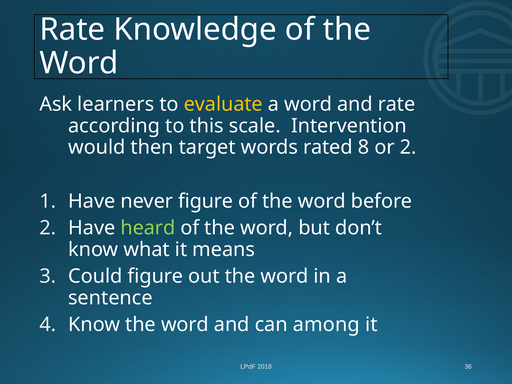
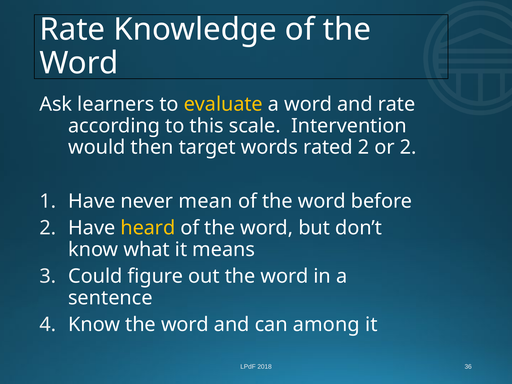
rated 8: 8 -> 2 (364, 147)
never figure: figure -> mean (206, 201)
heard colour: light green -> yellow (148, 228)
